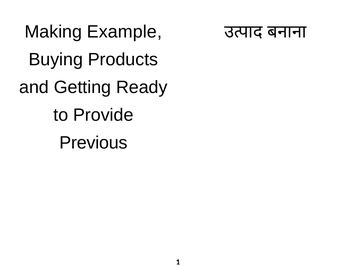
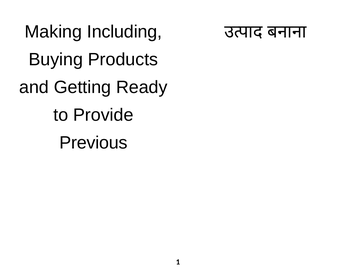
Example: Example -> Including (125, 32)
